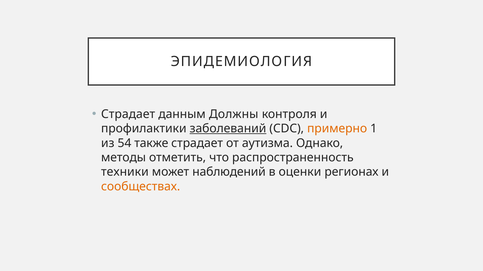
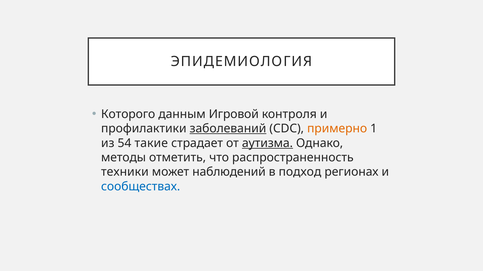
Страдает: Страдает -> Которого (128, 114)
Должны: Должны -> Игровой (234, 114)
также: также -> такие (151, 143)
аутизма underline: none -> present (267, 143)
оценки: оценки -> подход (300, 172)
сообществах colour: orange -> blue (141, 187)
